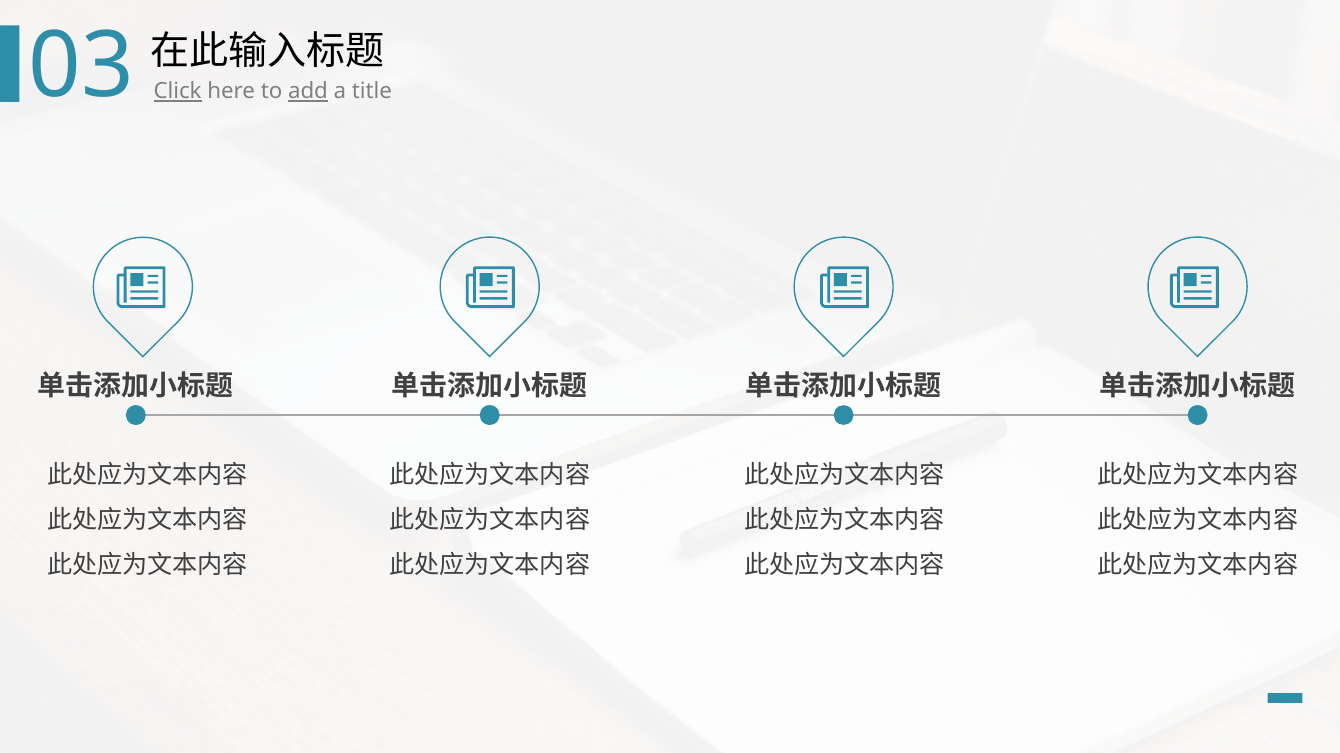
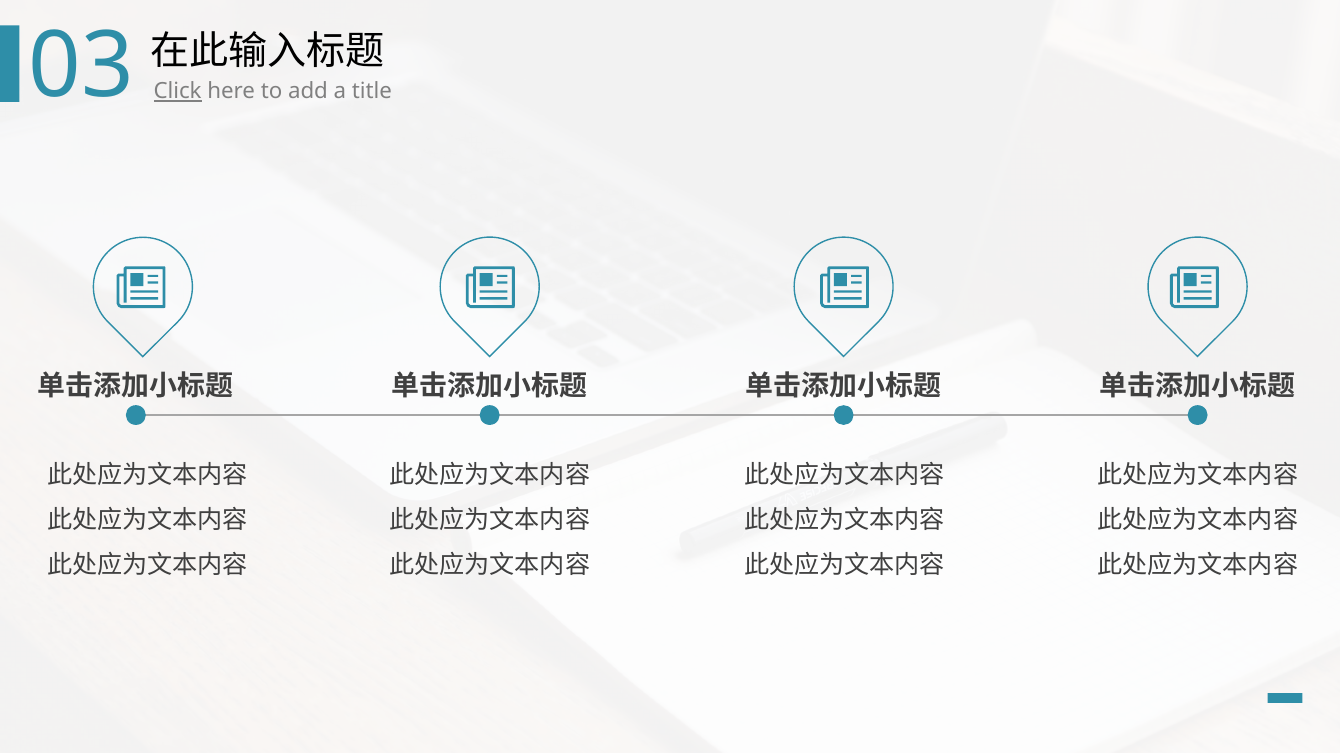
add underline: present -> none (308, 92)
